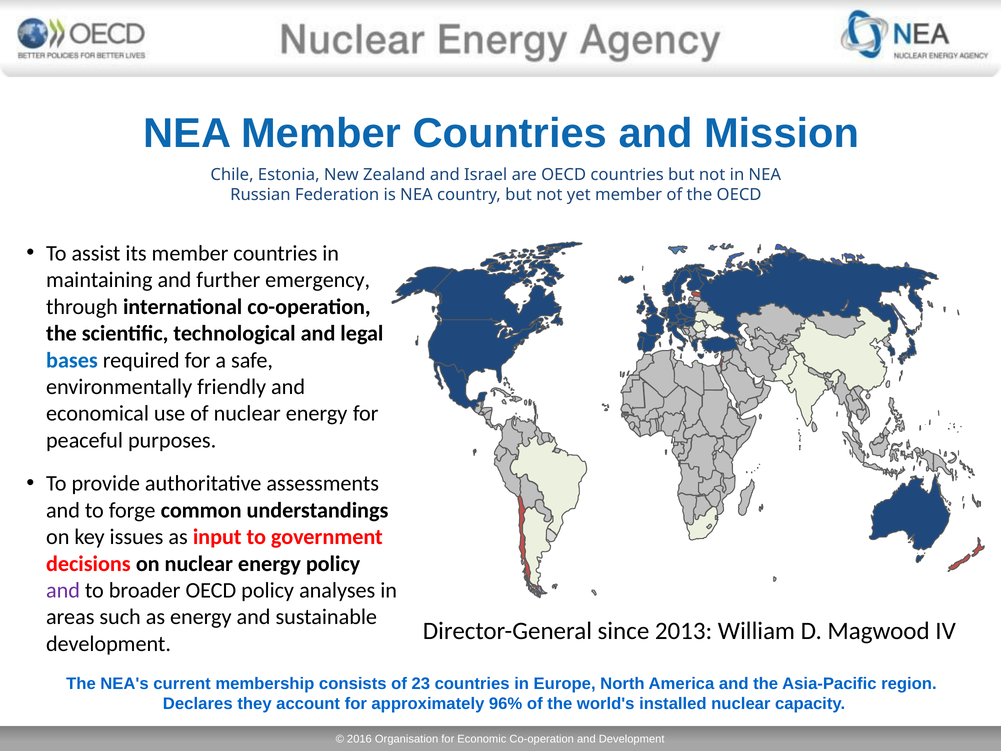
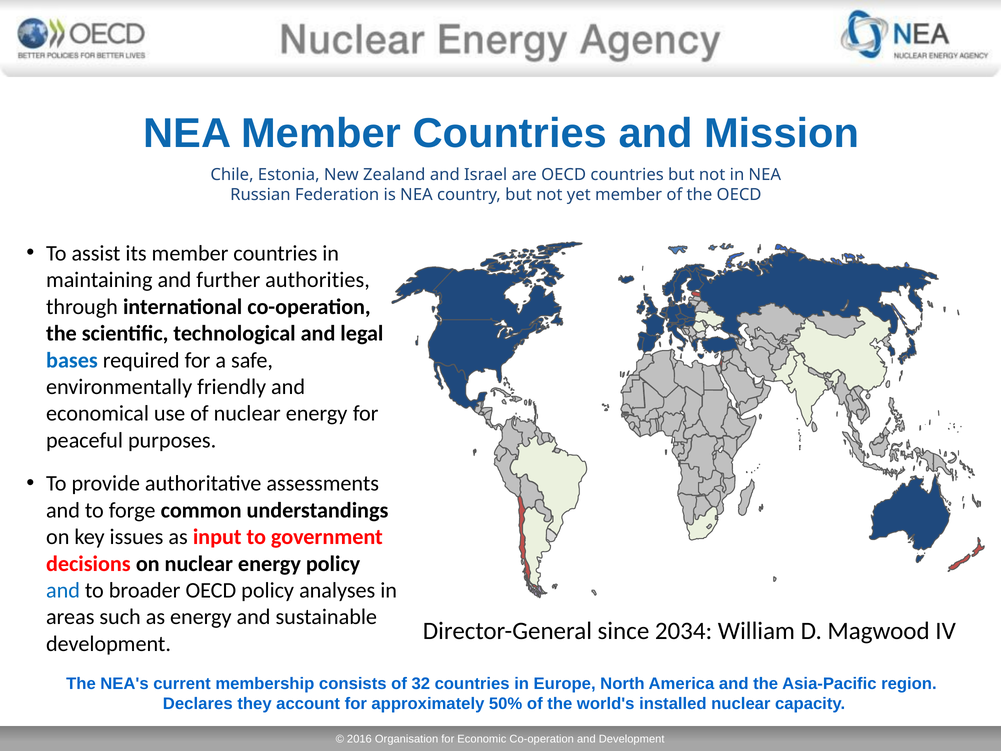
emergency: emergency -> authorities (318, 280)
and colour: purple -> blue (63, 590)
2013: 2013 -> 2034 (684, 631)
23: 23 -> 32 (421, 683)
96%: 96% -> 50% (506, 703)
